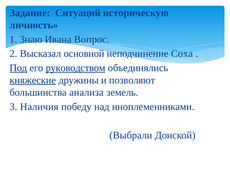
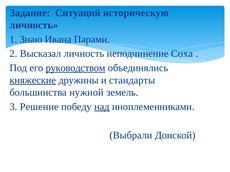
Вопрос: Вопрос -> Парами (92, 39)
Высказал основной: основной -> личность (84, 54)
Под underline: present -> none (18, 68)
позволяют: позволяют -> стандарты (132, 80)
анализа: анализа -> нужной (86, 93)
Наличия: Наличия -> Решение (39, 107)
над underline: none -> present (102, 107)
